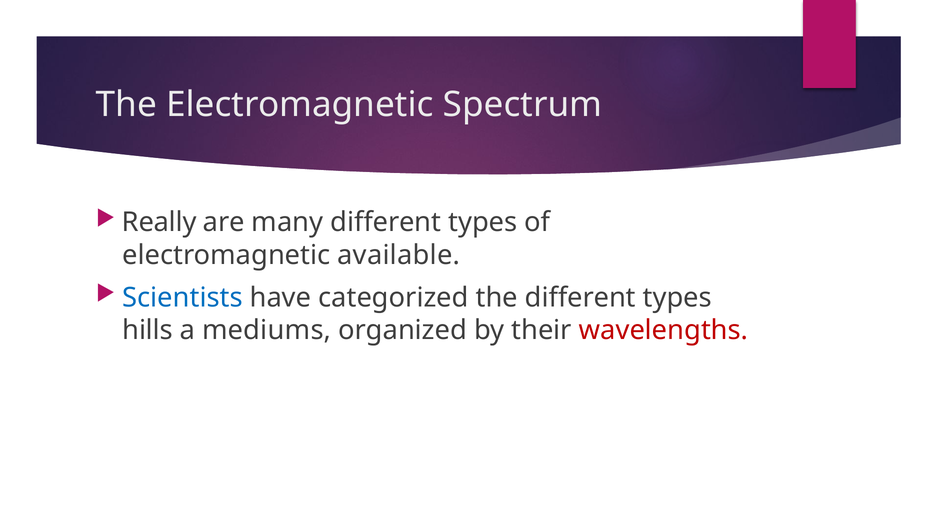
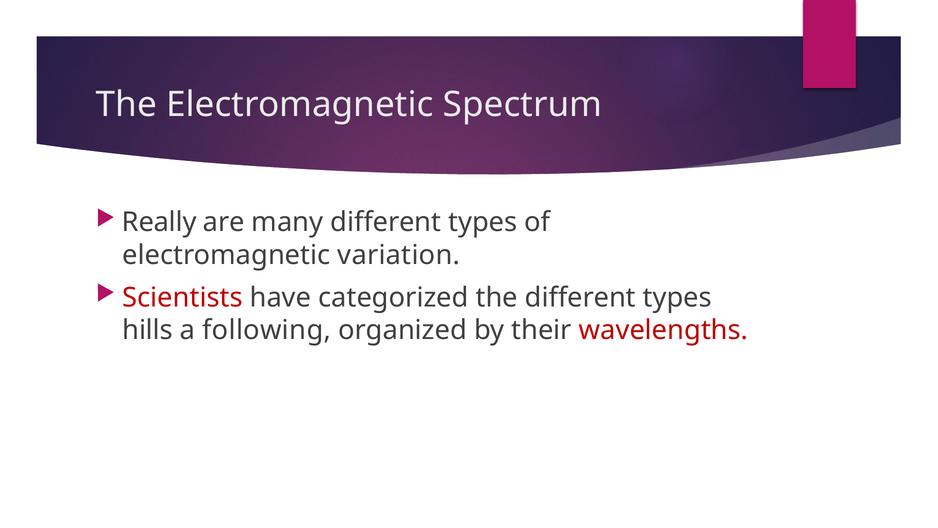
available: available -> variation (399, 255)
Scientists colour: blue -> red (182, 297)
mediums: mediums -> following (267, 330)
